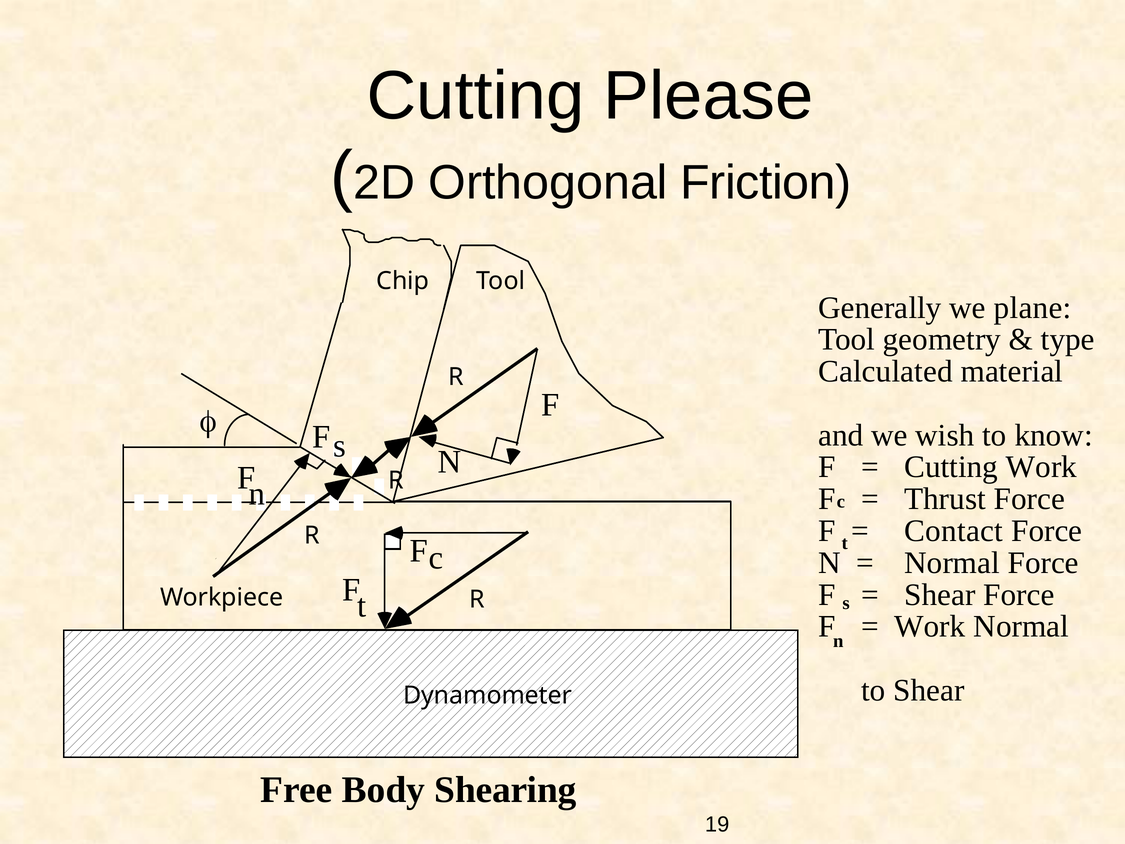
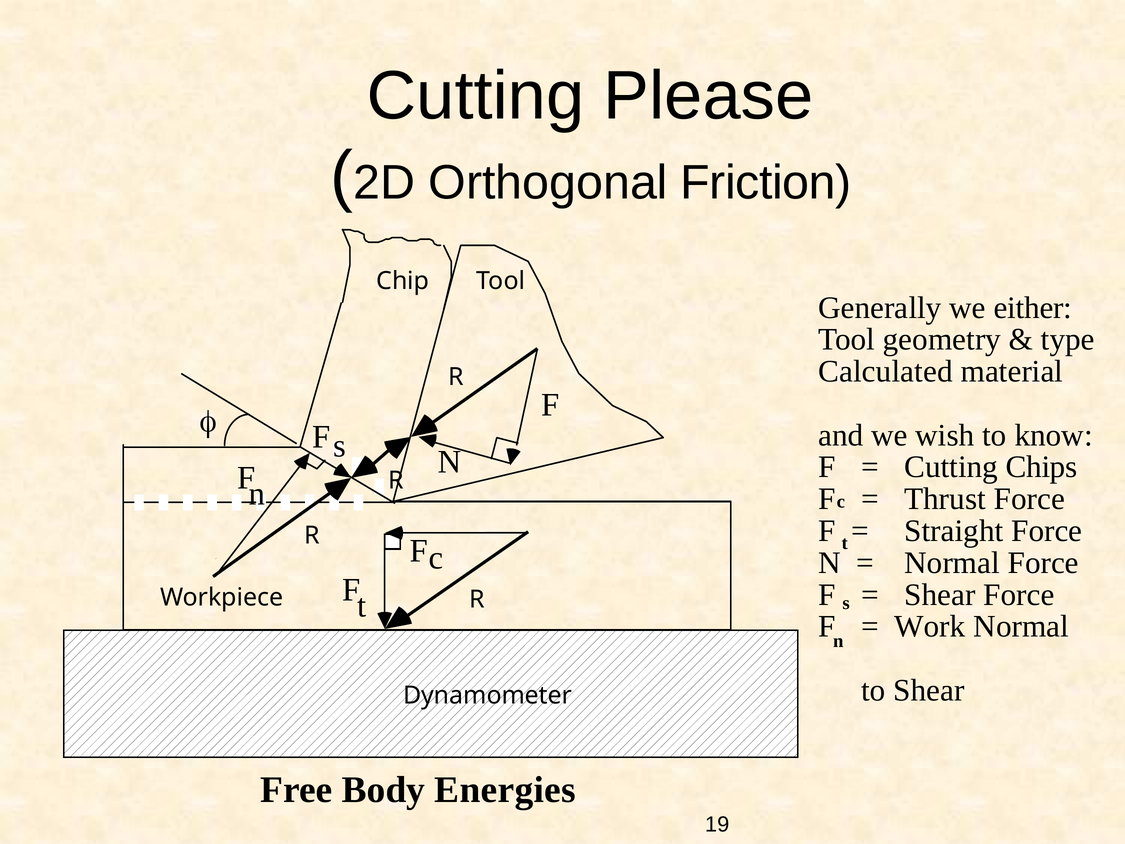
plane: plane -> either (1033, 308)
Cutting Work: Work -> Chips (1042, 467)
Contact: Contact -> Straight (954, 531)
Shearing: Shearing -> Energies (505, 790)
